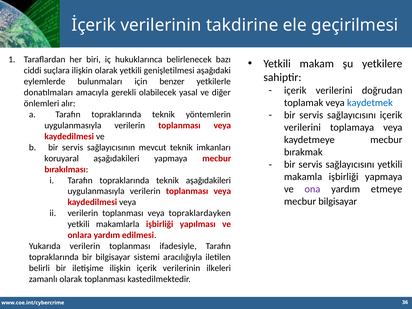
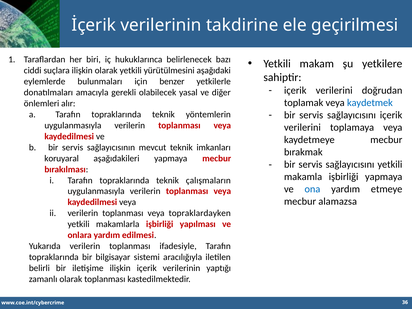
genişletilmesi: genişletilmesi -> yürütülmesini (169, 71)
teknik aşağıdakileri: aşağıdakileri -> çalışmaların (208, 180)
ona colour: purple -> blue (312, 189)
mecbur bilgisayar: bilgisayar -> alamazsa (338, 202)
ilkeleri: ilkeleri -> yaptığı (219, 268)
